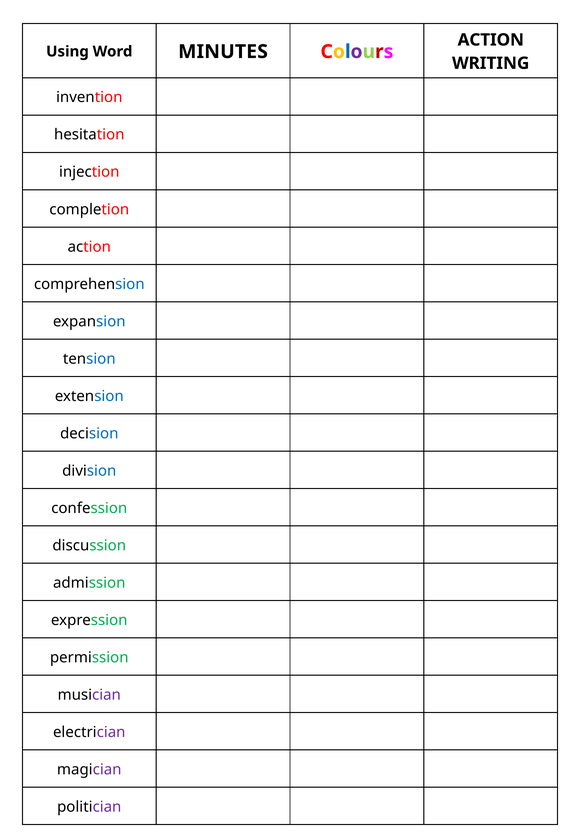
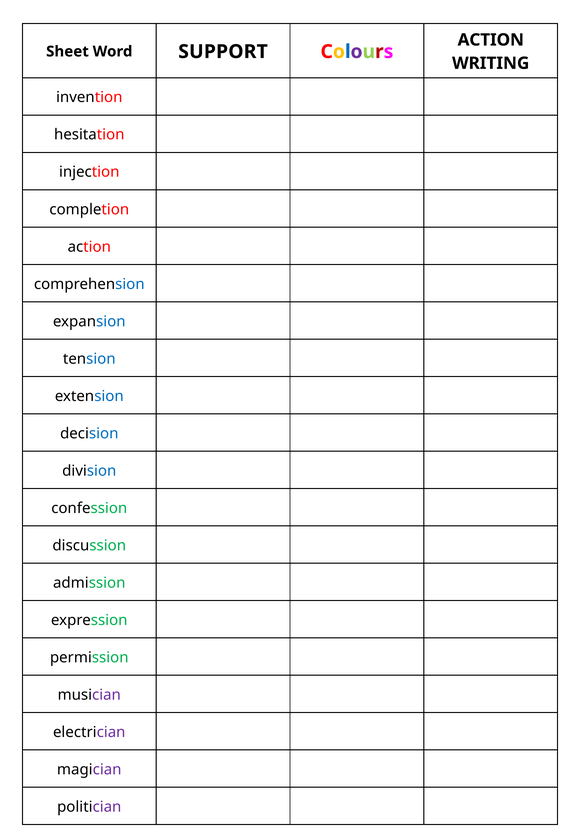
Using: Using -> Sheet (67, 51)
MINUTES: MINUTES -> SUPPORT (223, 52)
